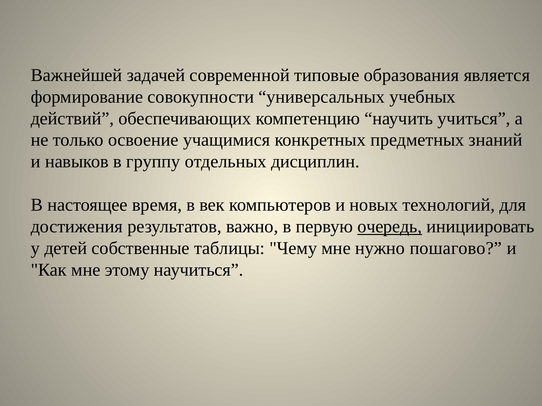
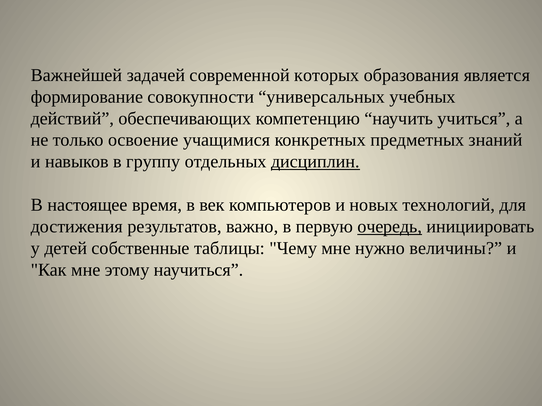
типовые: типовые -> которых (327, 75)
дисциплин underline: none -> present (315, 162)
пошагово: пошагово -> величины (456, 249)
